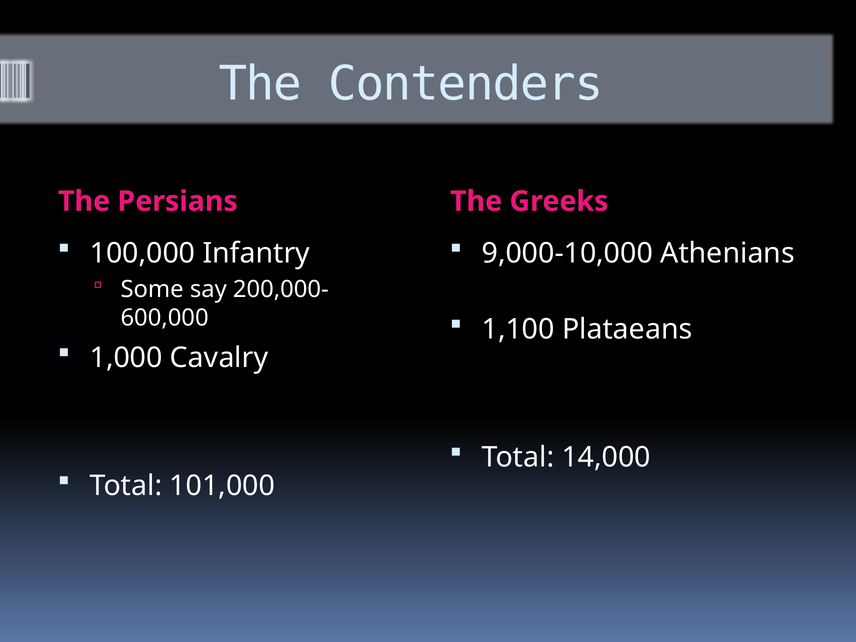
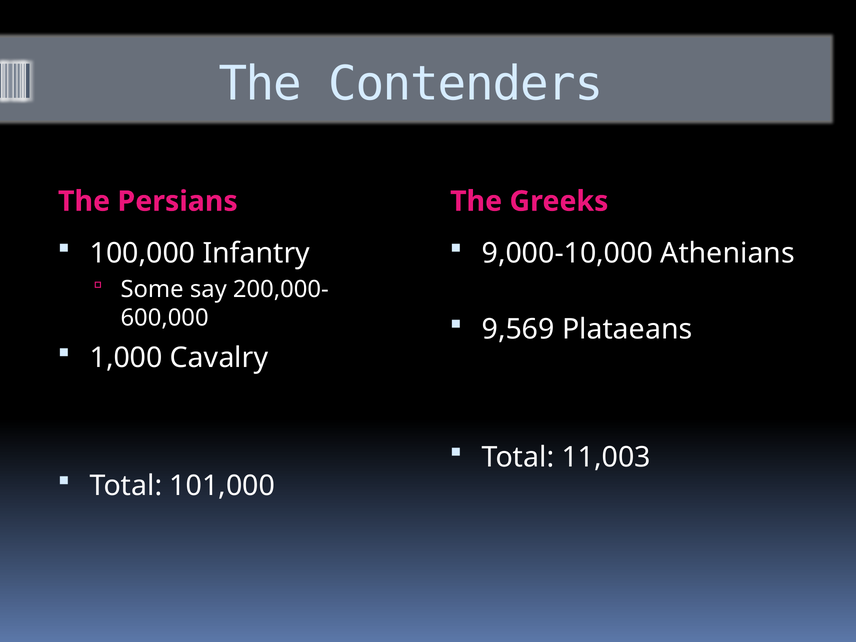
1,100: 1,100 -> 9,569 (518, 329)
14,000: 14,000 -> 11,003 (606, 457)
